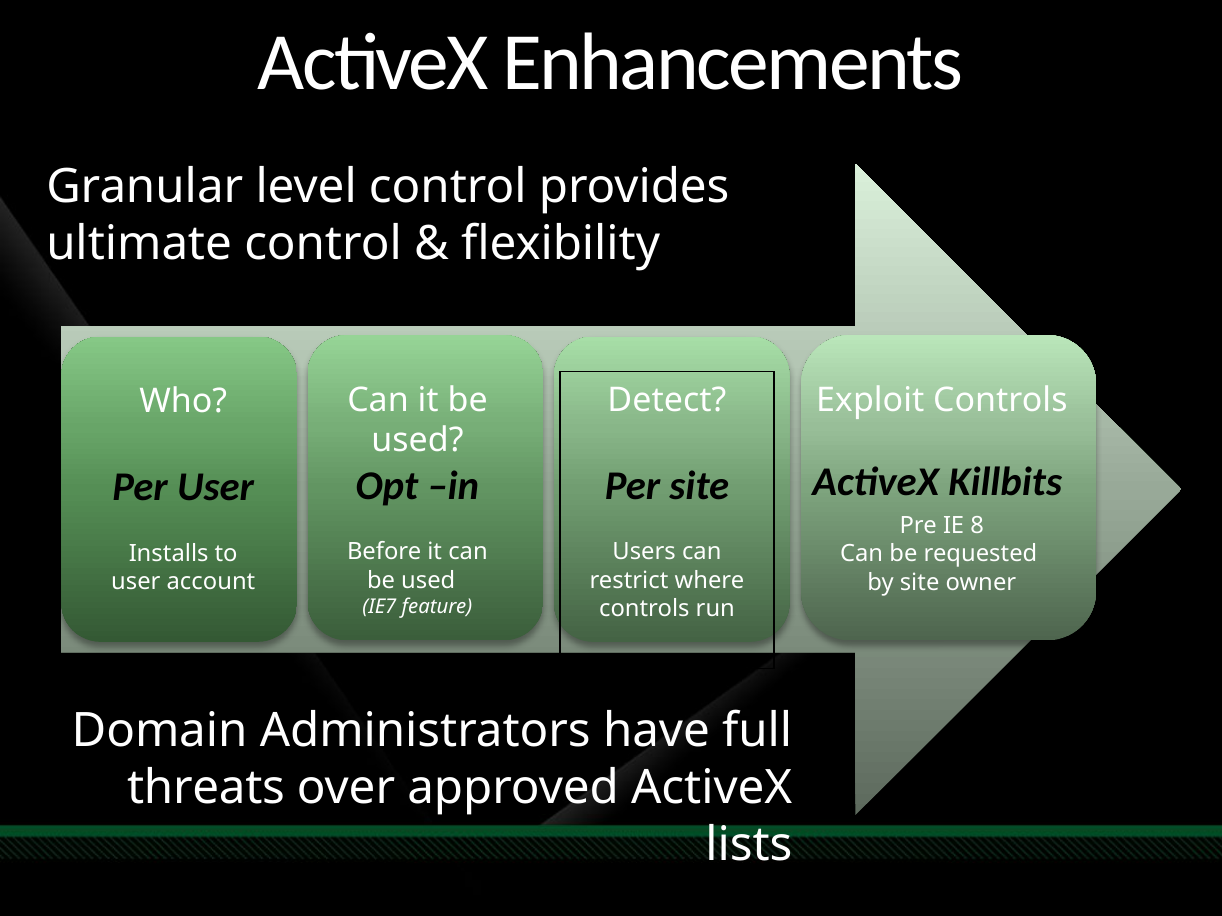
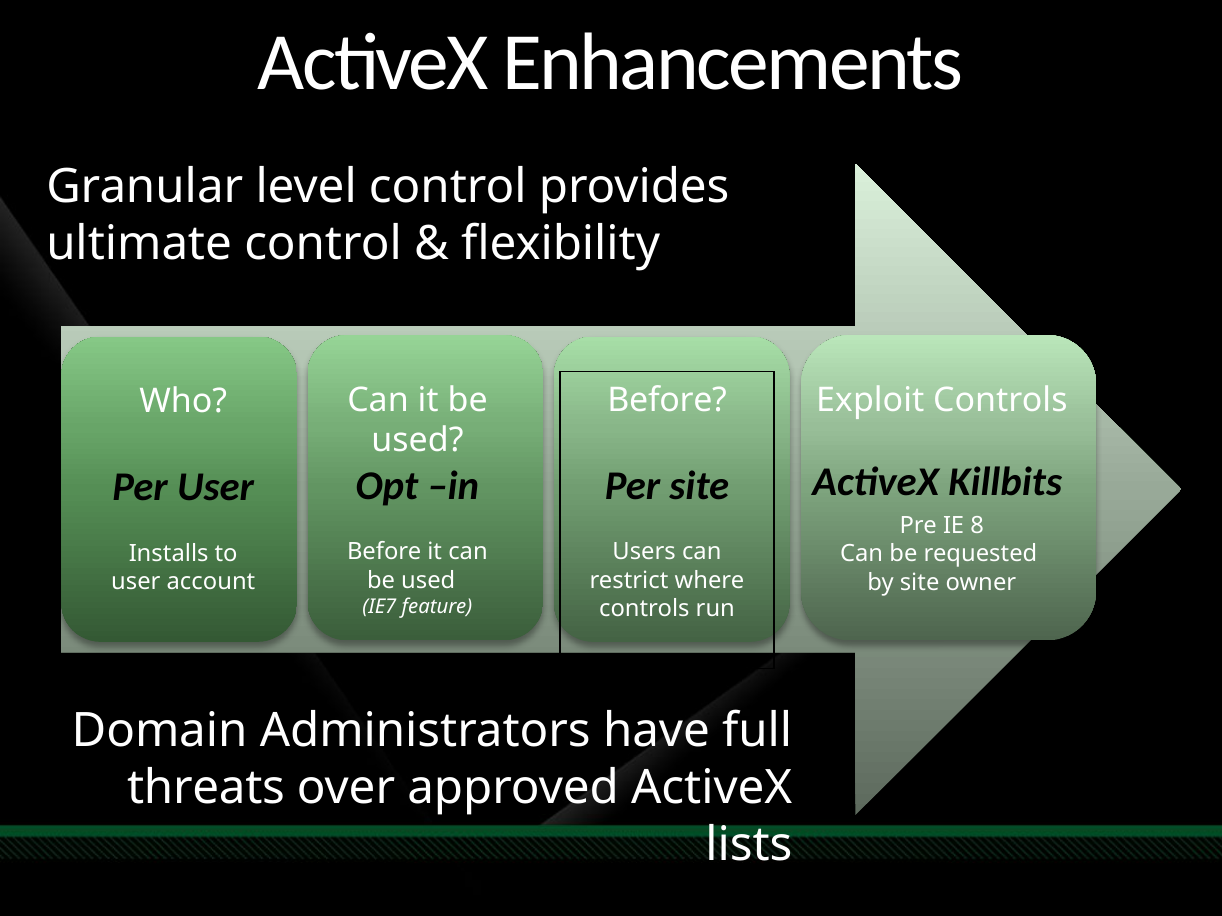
Detect: Detect -> Before (667, 400)
